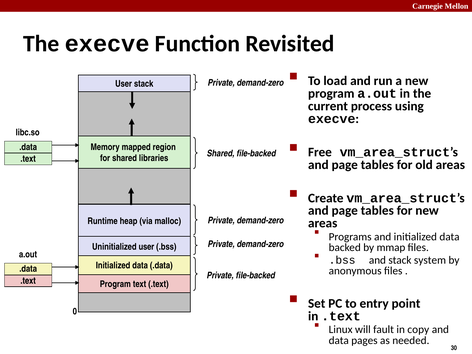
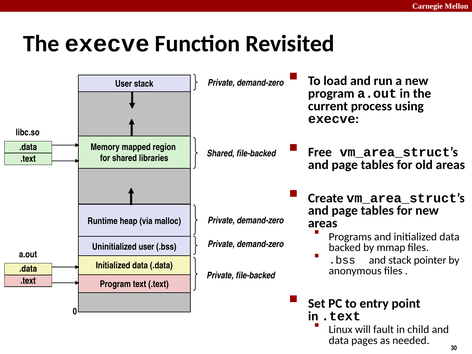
system: system -> pointer (430, 260)
copy: copy -> child (418, 330)
